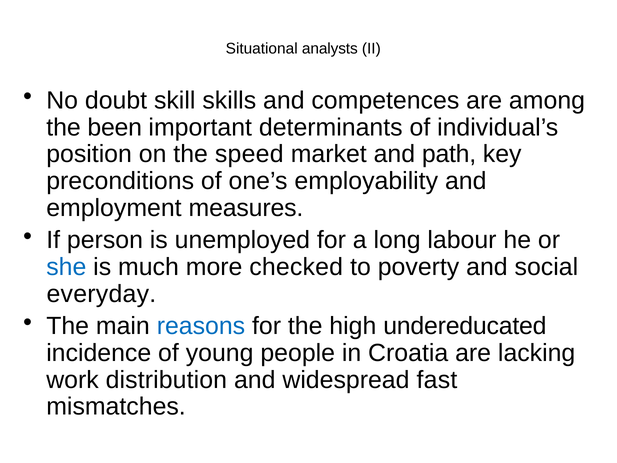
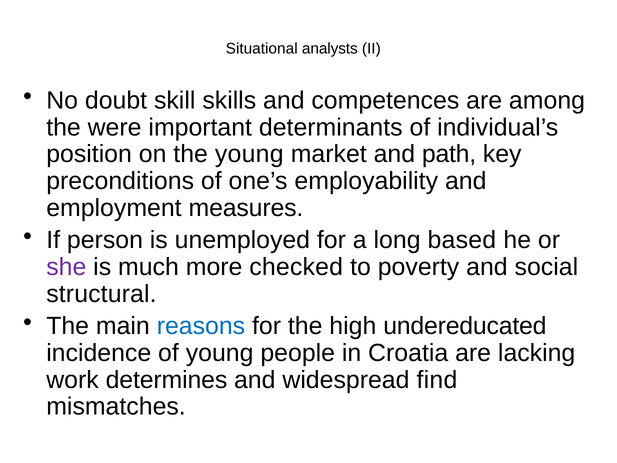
been: been -> were (115, 127)
the speed: speed -> young (249, 154)
labour: labour -> based (462, 240)
she colour: blue -> purple (66, 267)
everyday: everyday -> structural (101, 294)
distribution: distribution -> determines (166, 380)
fast: fast -> find (437, 380)
